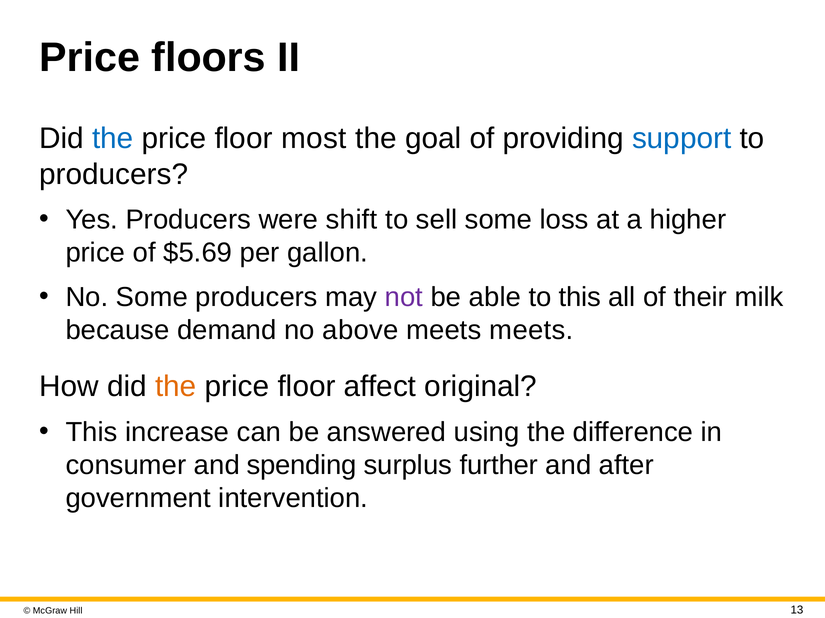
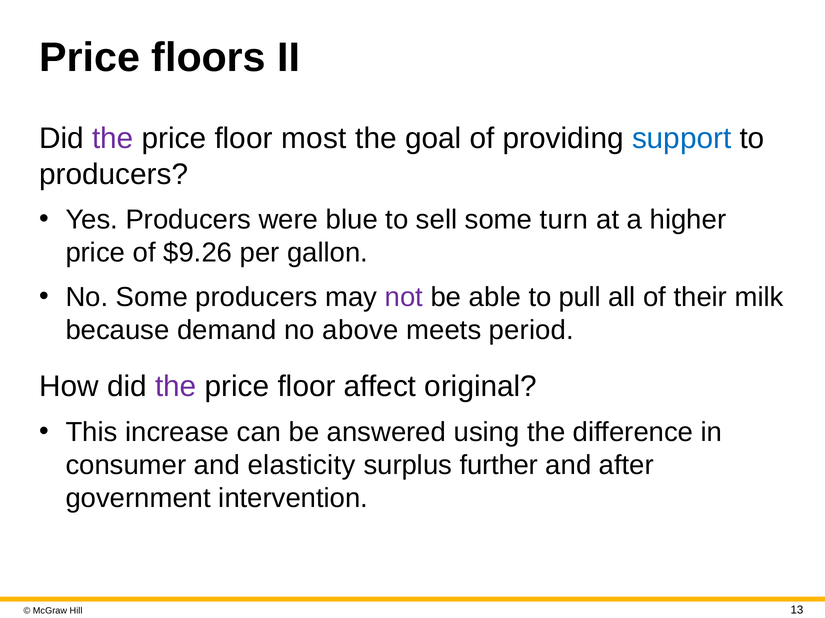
the colour: blue -> purple (113, 139)
shift: shift -> blue (352, 220)
loss: loss -> turn (564, 220)
$5.69: $5.69 -> $9.26 (198, 253)
to this: this -> pull (580, 298)
meets meets: meets -> period (531, 331)
the colour: orange -> purple (176, 387)
spending: spending -> elasticity (301, 466)
